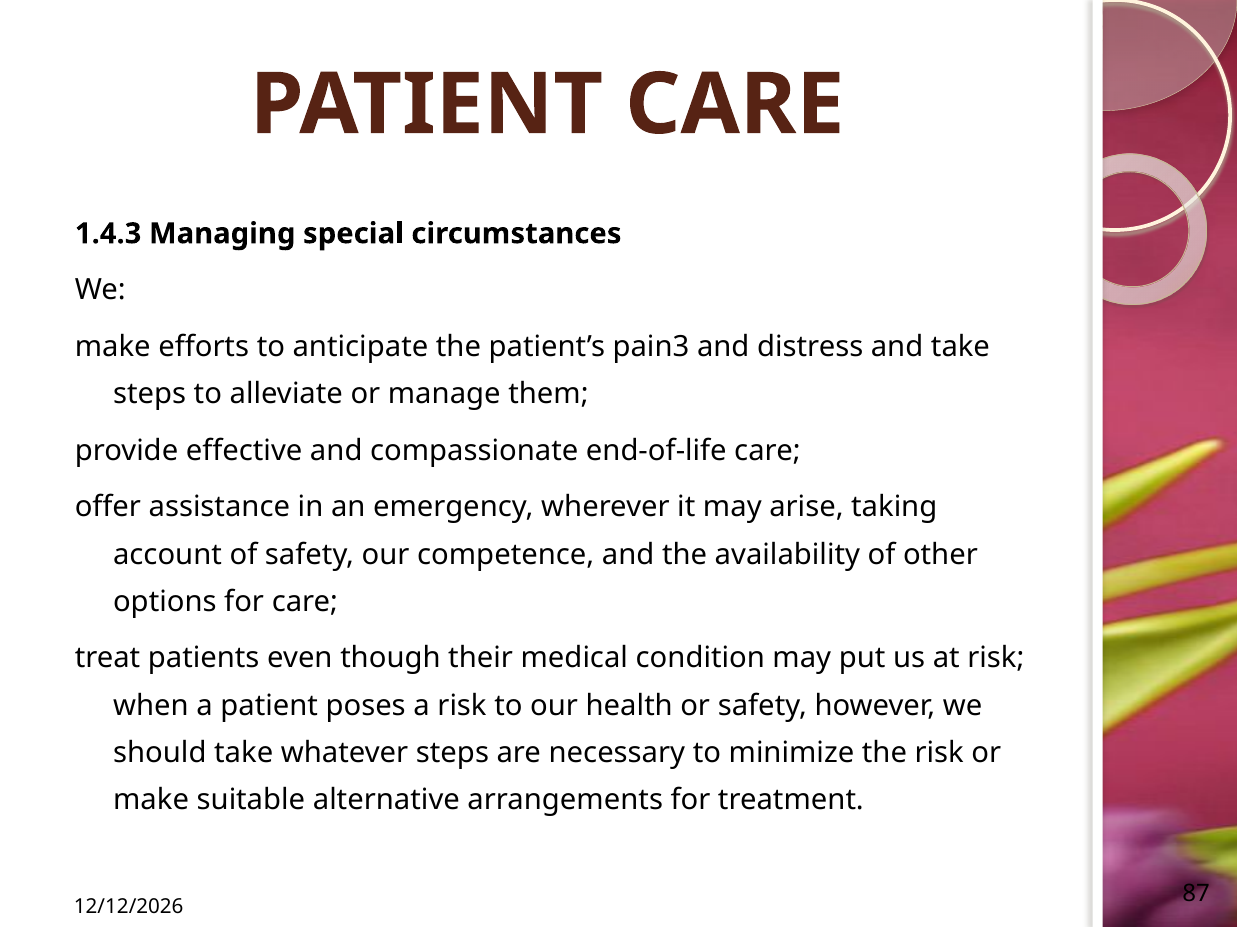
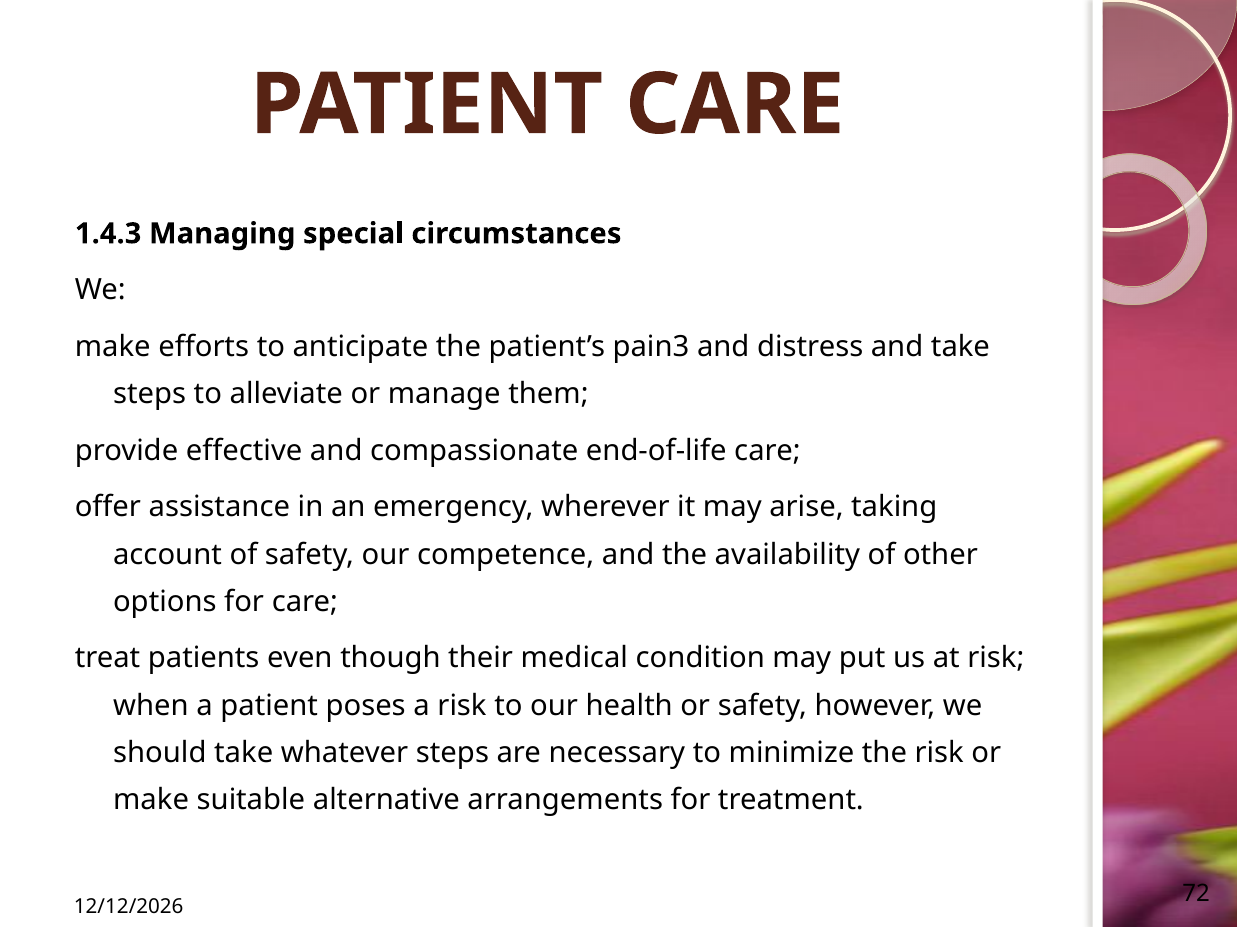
87: 87 -> 72 (1196, 895)
